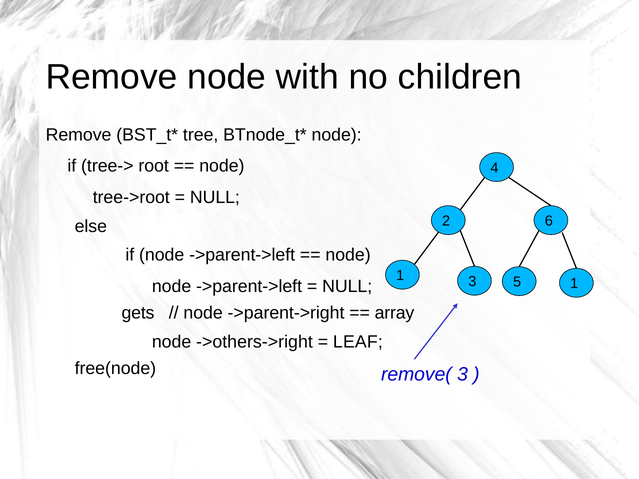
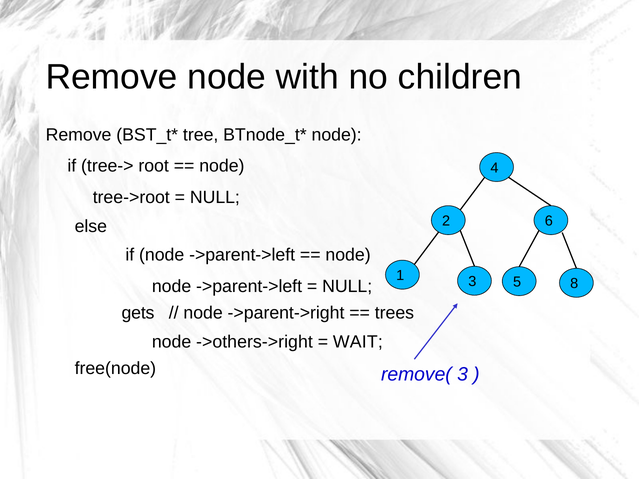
5 1: 1 -> 8 (574, 284)
array: array -> trees (394, 313)
LEAF: LEAF -> WAIT (358, 342)
